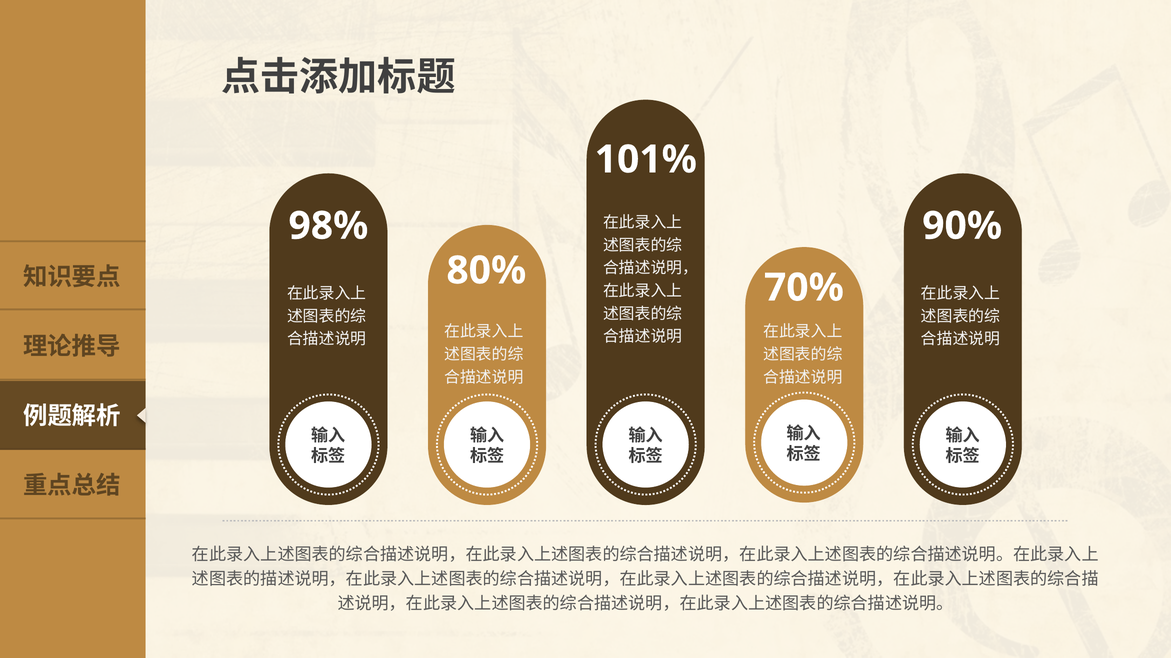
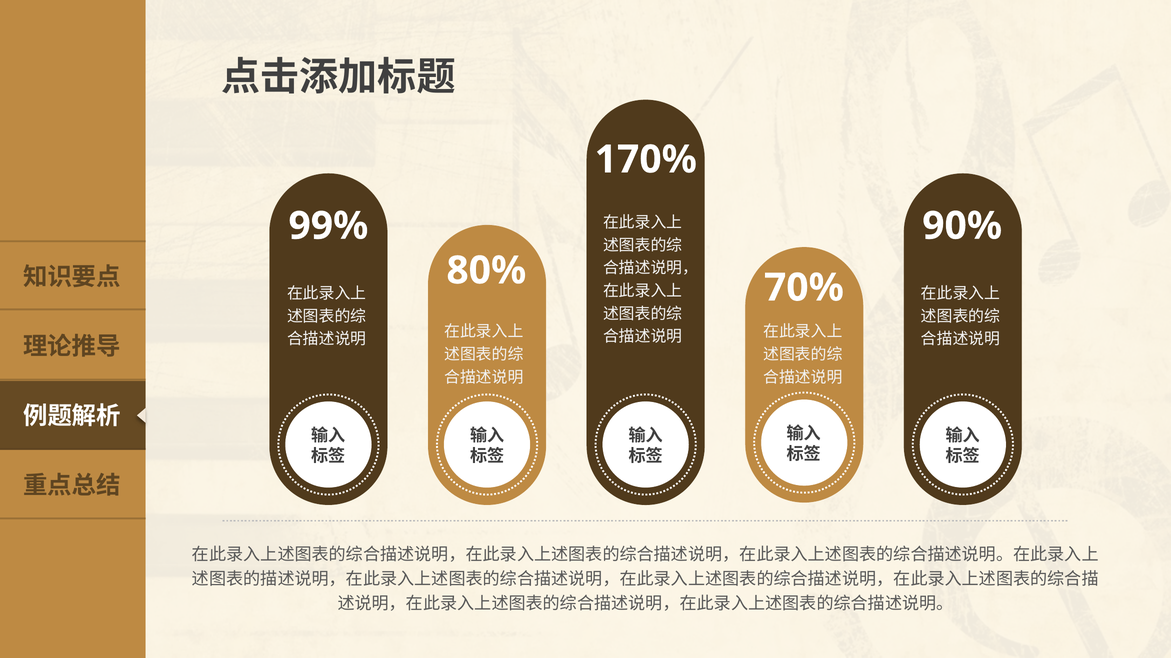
101%: 101% -> 170% (646, 160)
98%: 98% -> 99% (328, 226)
